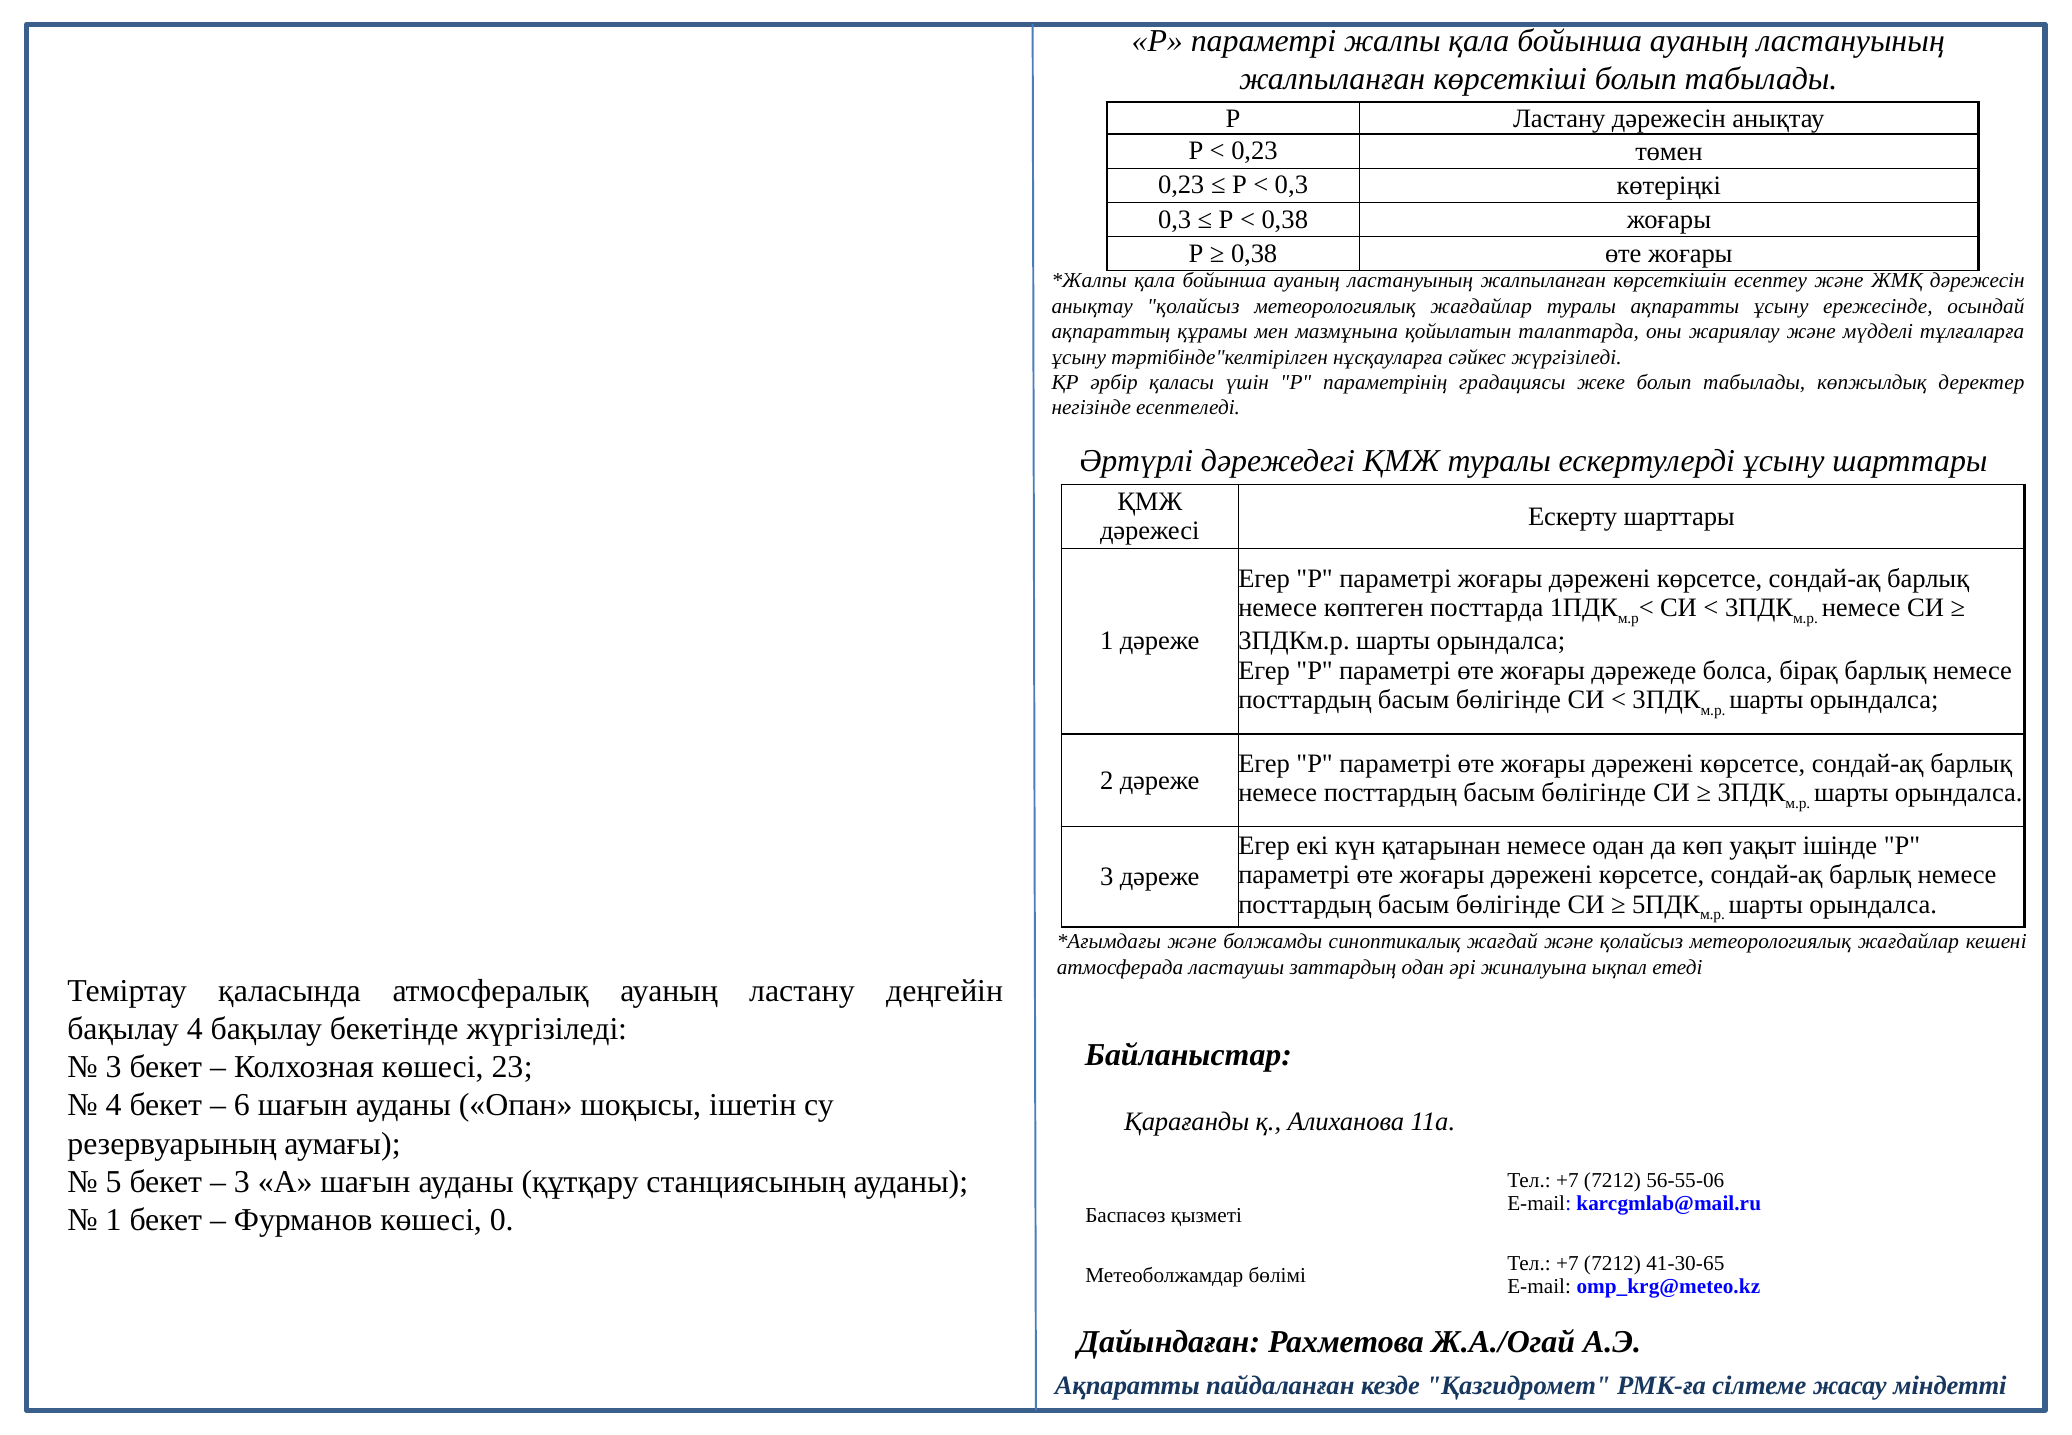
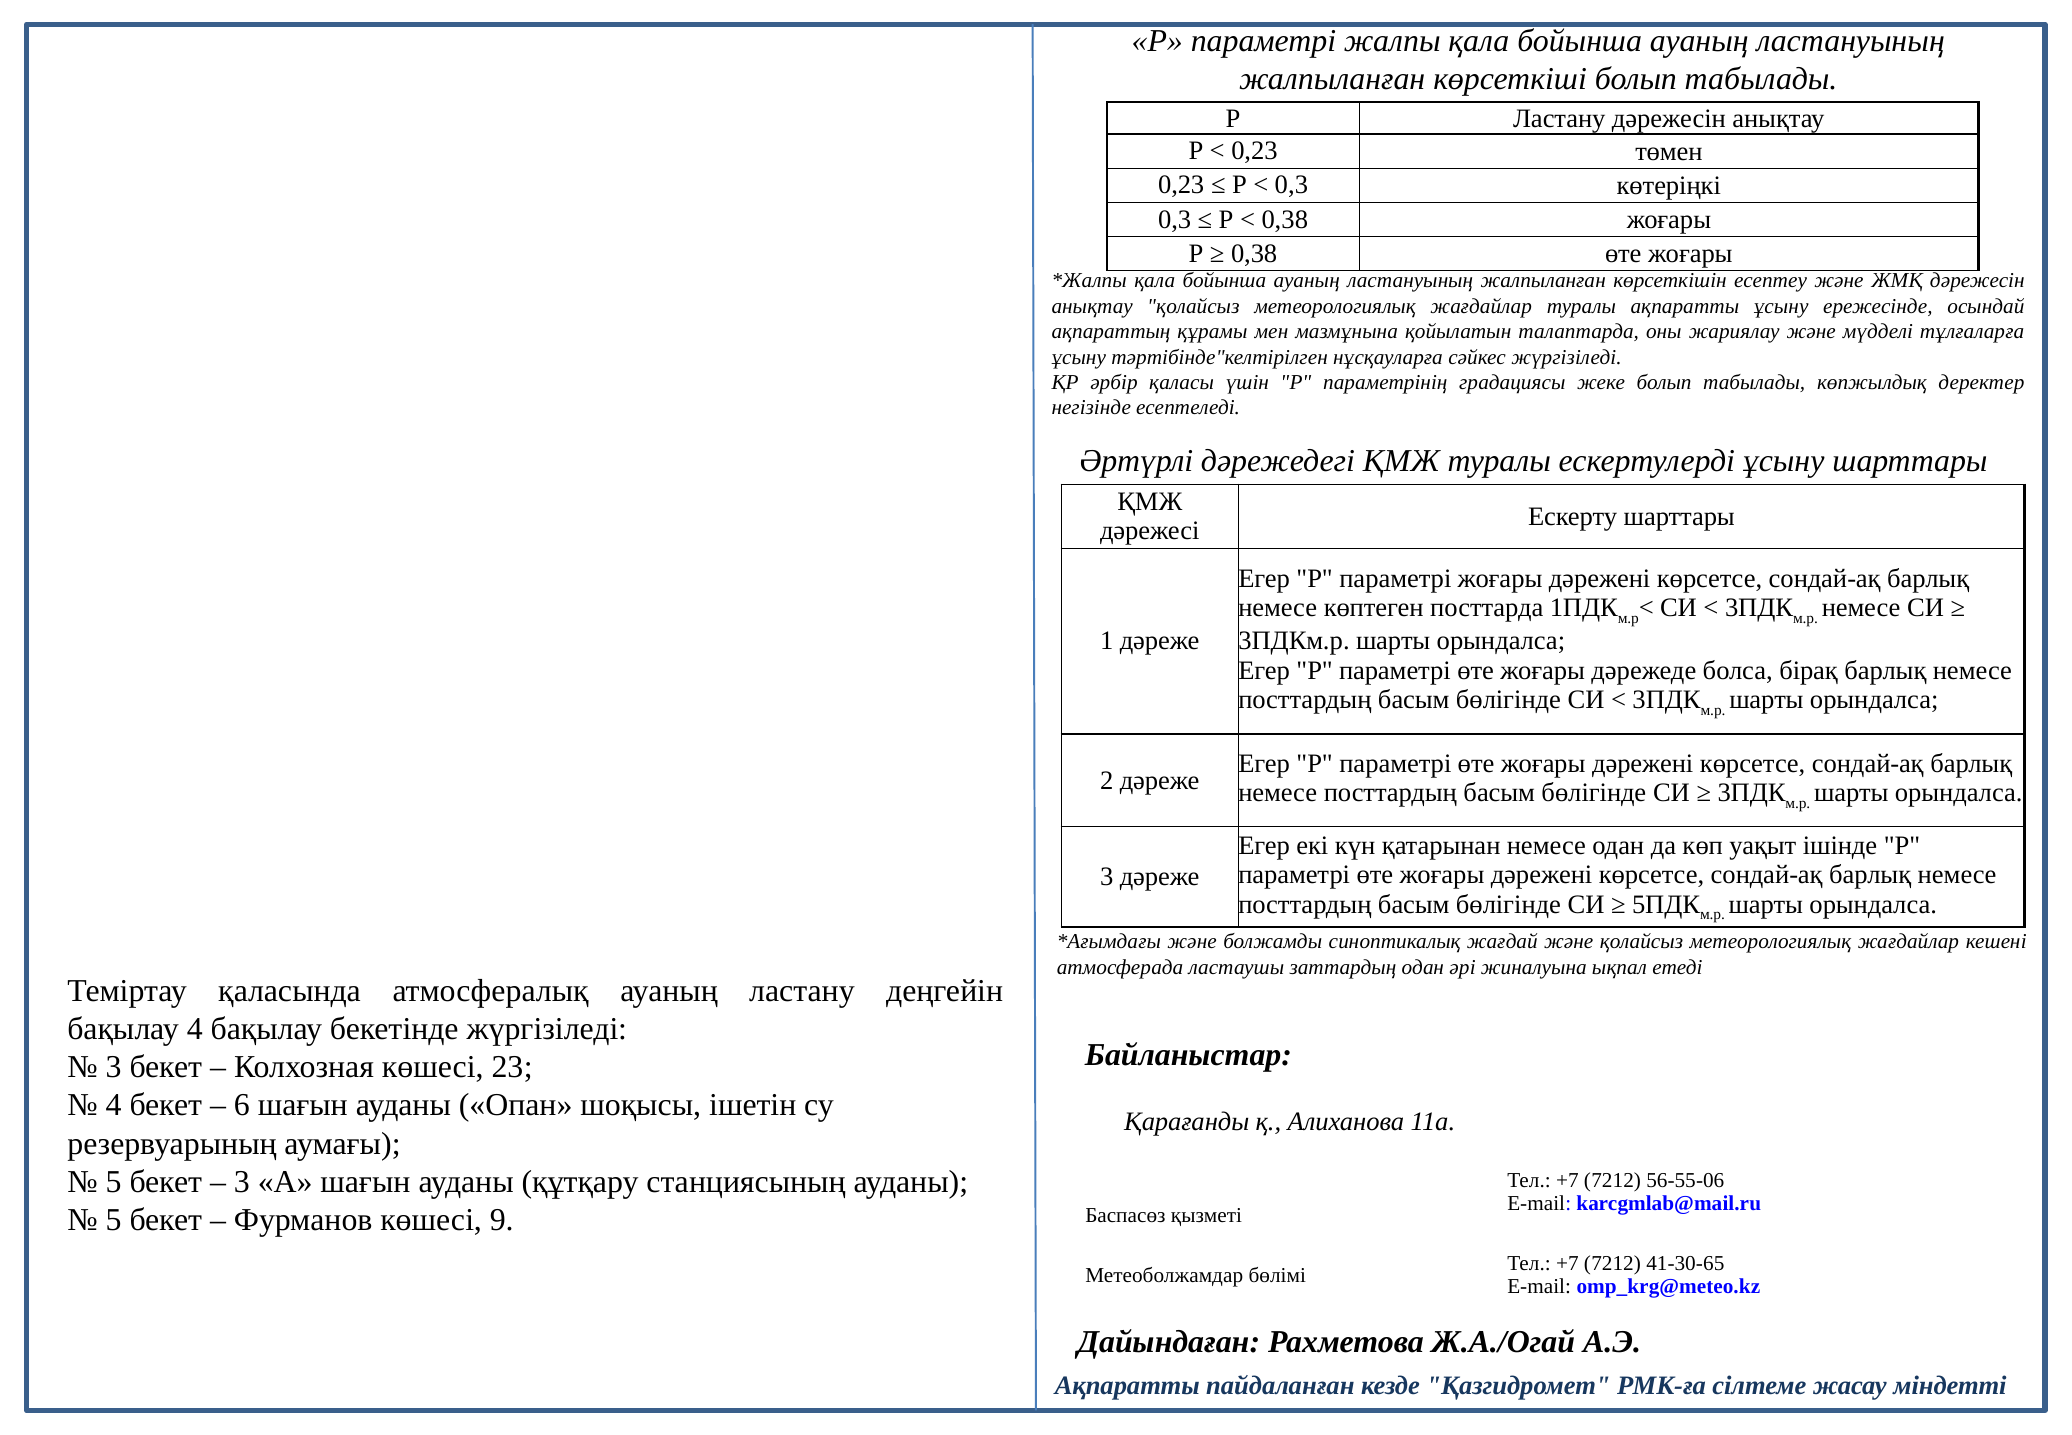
1: 1 -> 5 (114, 1220)
0: 0 -> 9 (502, 1220)
